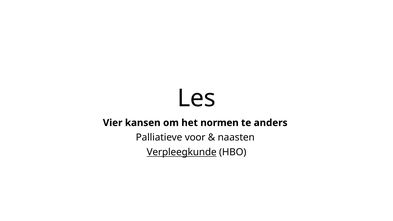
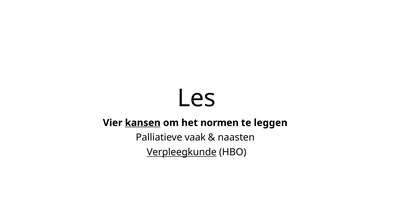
kansen underline: none -> present (143, 123)
anders: anders -> leggen (271, 123)
voor: voor -> vaak (195, 138)
